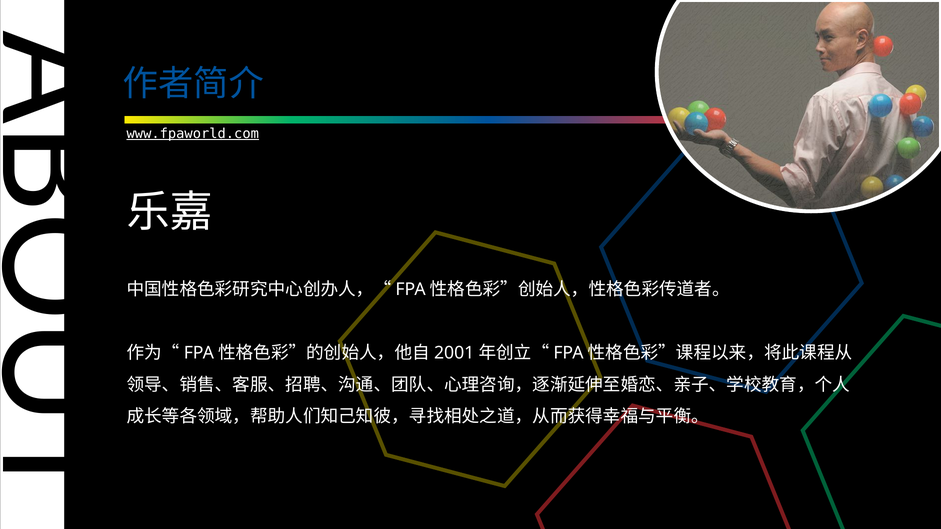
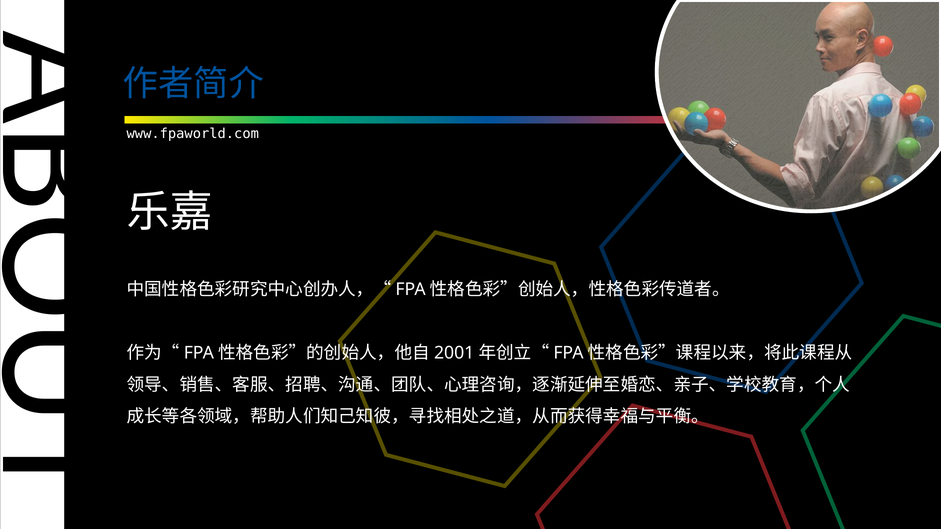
www.fpaworld.com underline: present -> none (193, 134)
